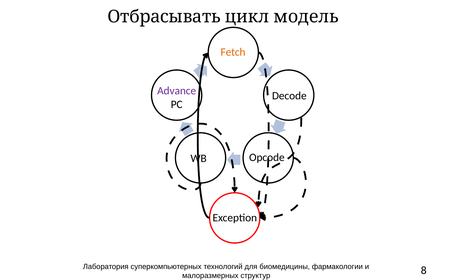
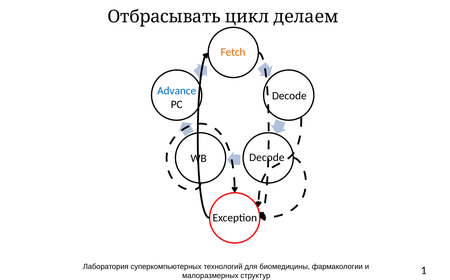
модель: модель -> делаем (306, 17)
Advance colour: purple -> blue (177, 91)
Opcode: Opcode -> Decode (267, 157)
8: 8 -> 1 (424, 270)
